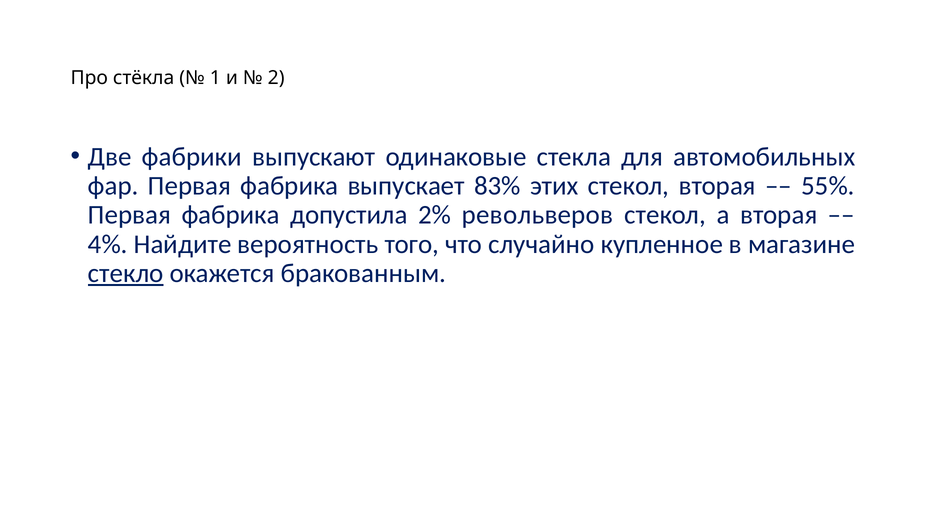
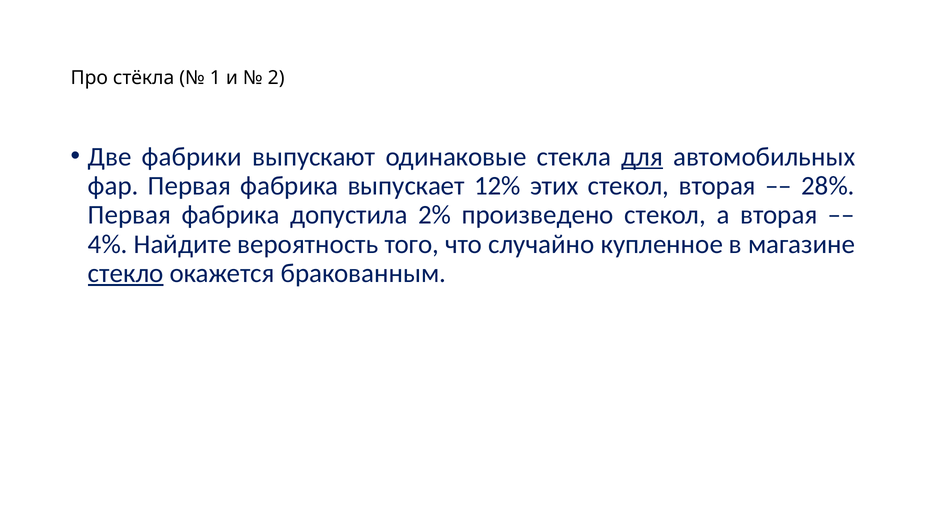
для underline: none -> present (642, 157)
83%: 83% -> 12% (497, 186)
55%: 55% -> 28% (828, 186)
револьверов: револьверов -> произведено (538, 215)
